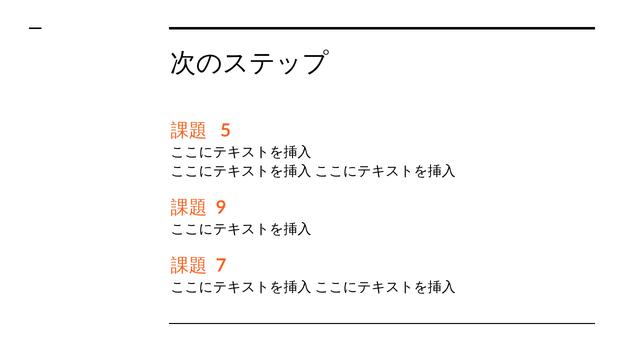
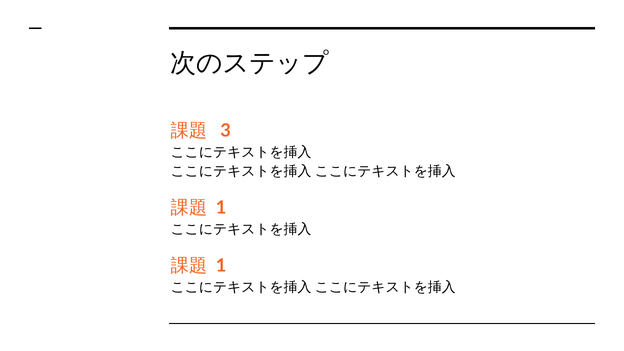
5: 5 -> 3 (226, 131)
9: 9 -> 1 (221, 208)
7: 7 -> 1 (221, 266)
